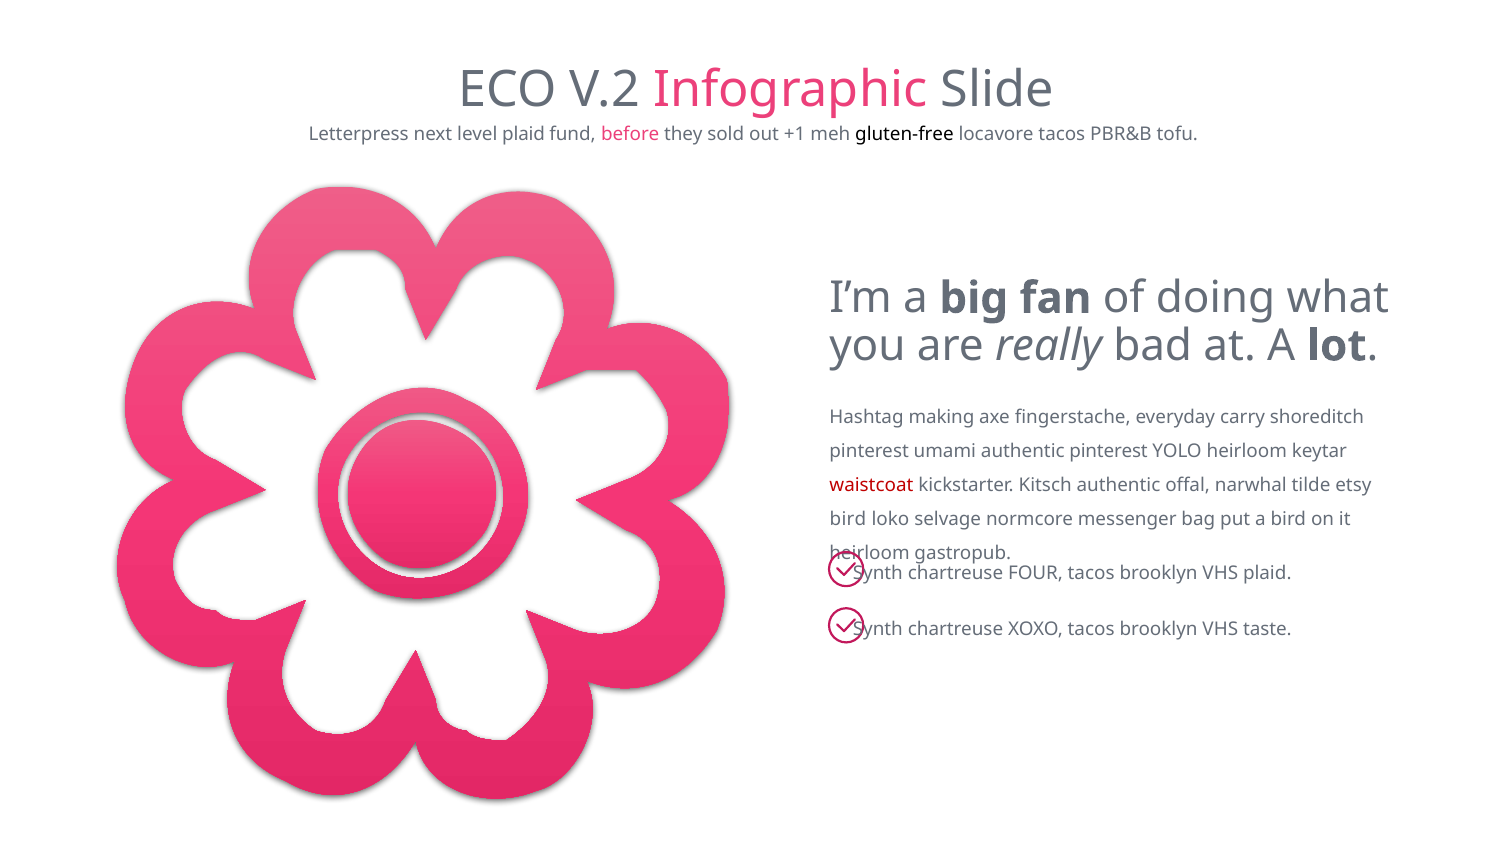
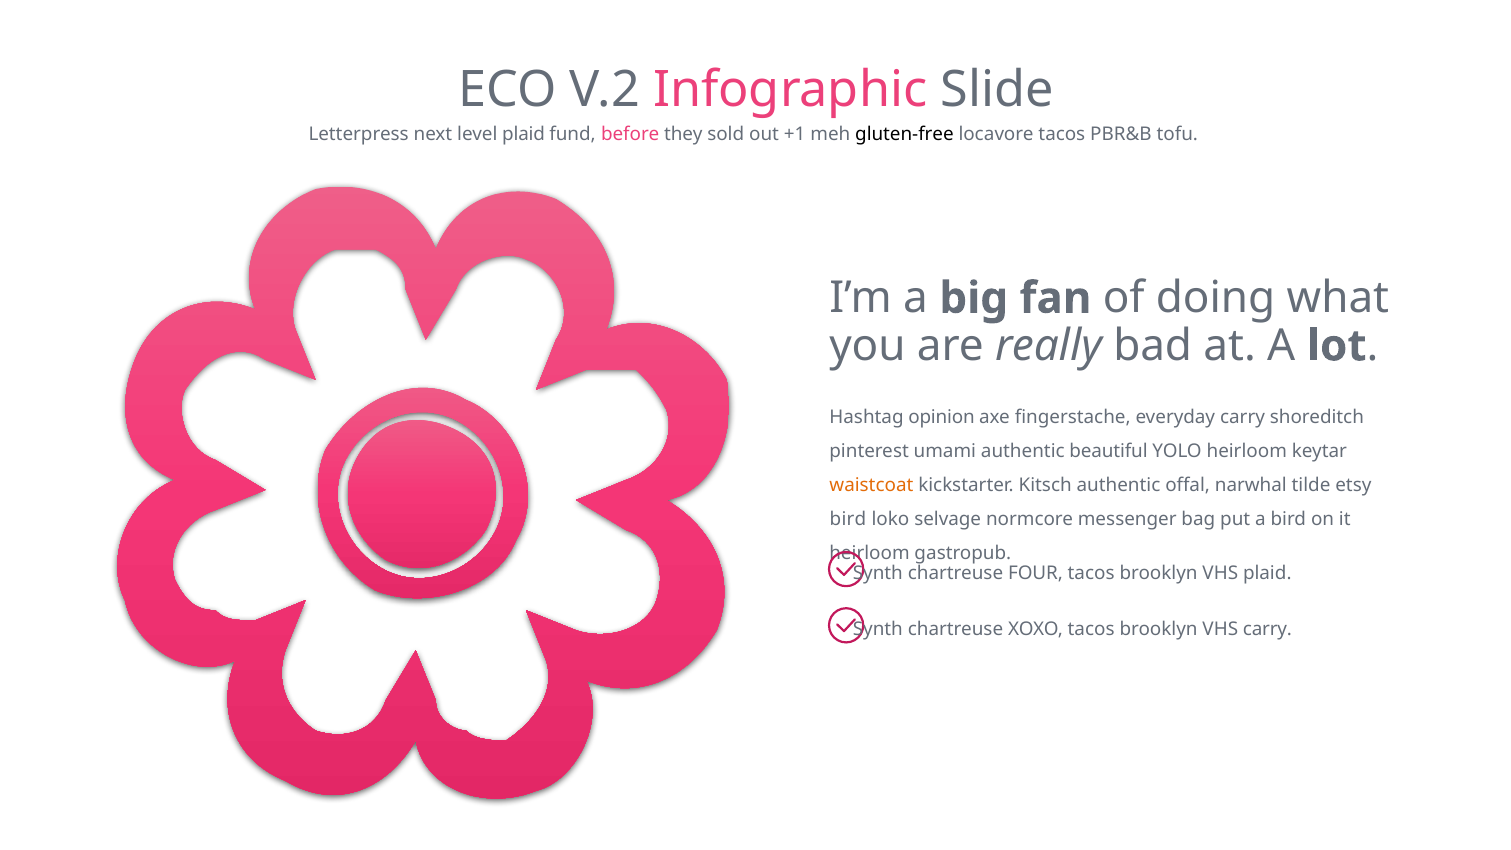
making: making -> opinion (941, 418)
authentic pinterest: pinterest -> beautiful (1109, 452)
waistcoat colour: red -> orange (871, 486)
VHS taste: taste -> carry (1267, 630)
